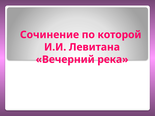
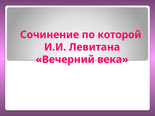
река: река -> века (113, 60)
